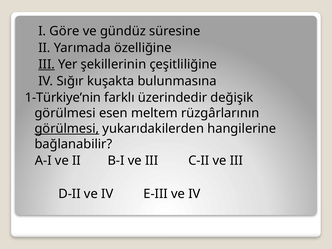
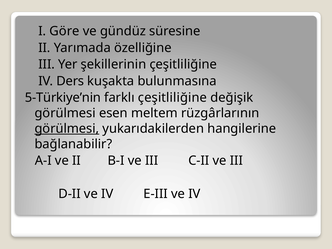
III underline: present -> none (47, 64)
Sığır: Sığır -> Ders (70, 81)
1-Türkiye’nin: 1-Türkiye’nin -> 5-Türkiye’nin (63, 98)
farklı üzerindedir: üzerindedir -> çeşitliliğine (172, 98)
